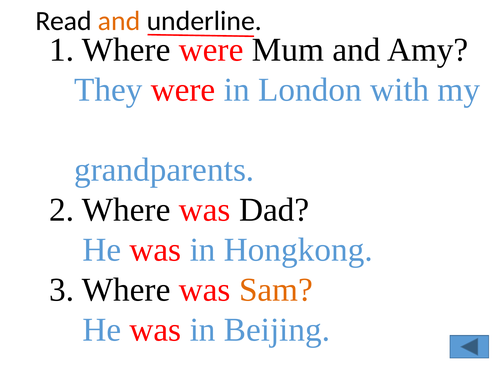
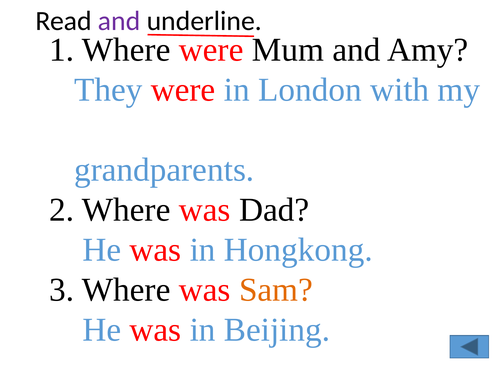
and colour: orange -> purple (119, 21)
